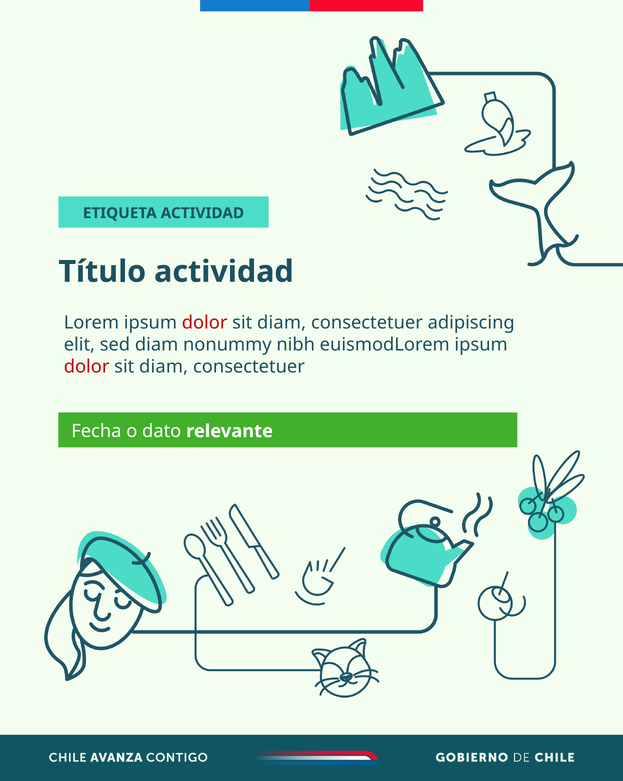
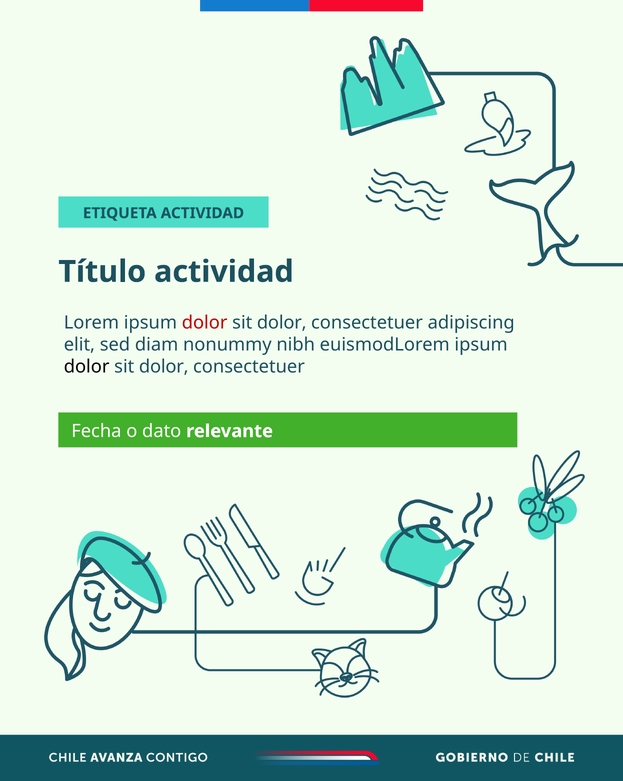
diam: diam -> dolor (282, 322)
dolor colour: red -> black (87, 366)
diam: diam -> dolor (164, 366)
